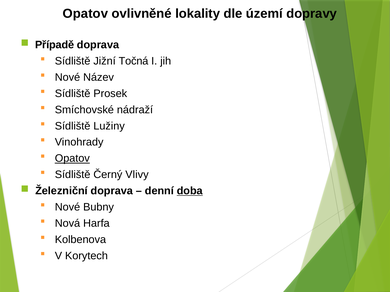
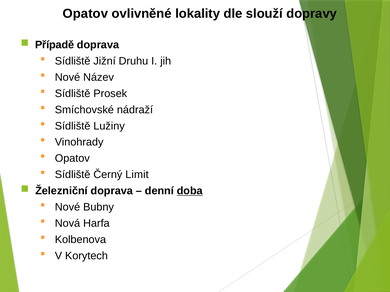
území: území -> slouží (264, 14)
Točná: Točná -> Druhu (133, 61)
Opatov underline: present -> none (72, 159)
Vlivy: Vlivy -> Limit (137, 175)
